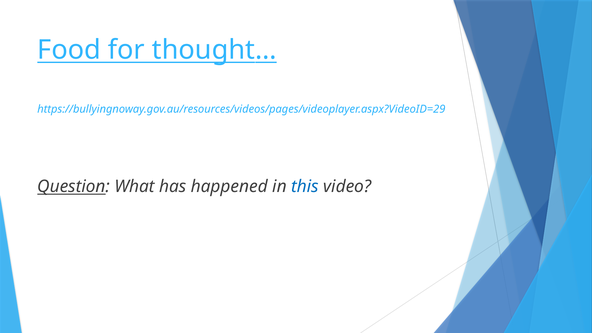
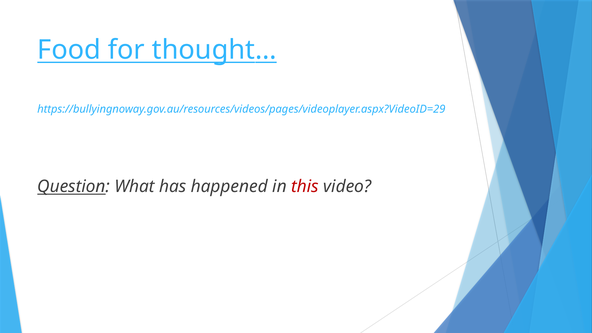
this colour: blue -> red (305, 186)
